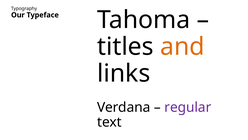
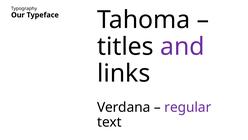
and colour: orange -> purple (182, 47)
